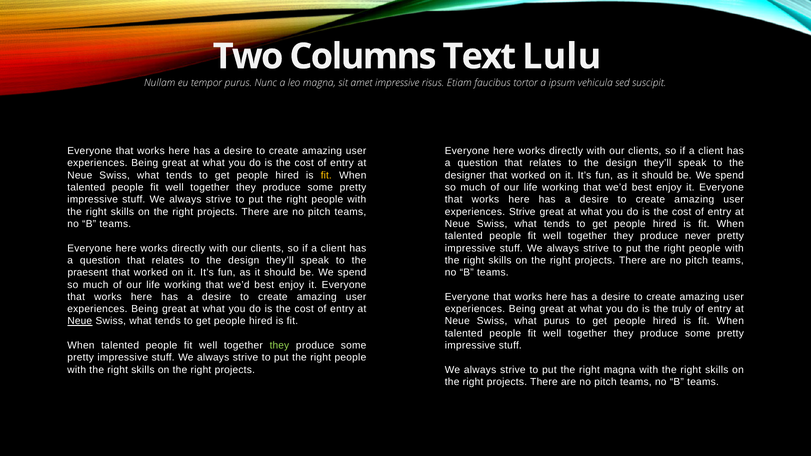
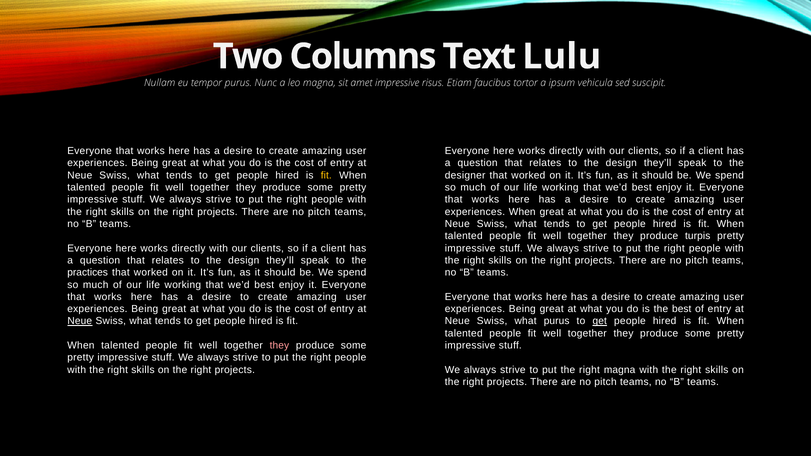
experiences Strive: Strive -> When (522, 212)
never: never -> turpis (698, 236)
praesent: praesent -> practices (88, 273)
the truly: truly -> best (682, 309)
get underline: none -> present (600, 321)
they colour: light green -> pink (279, 346)
